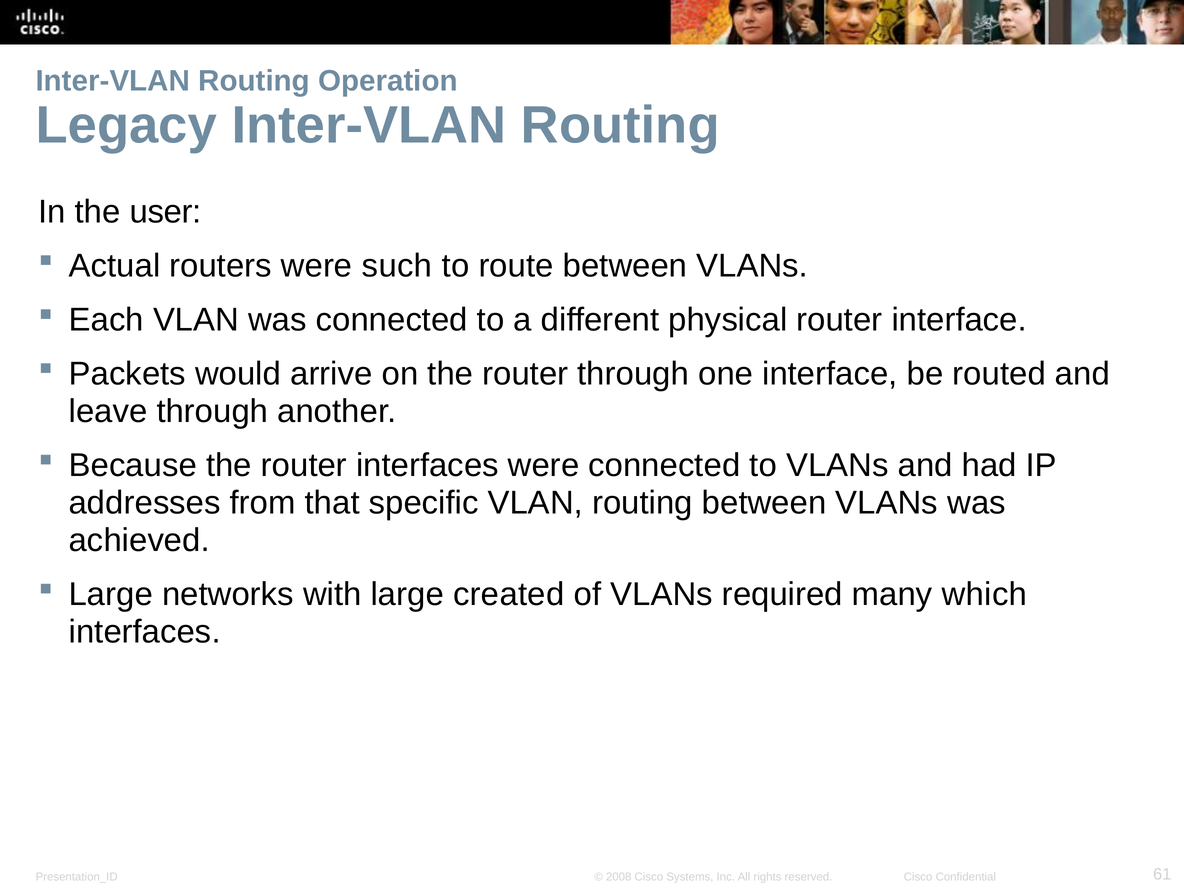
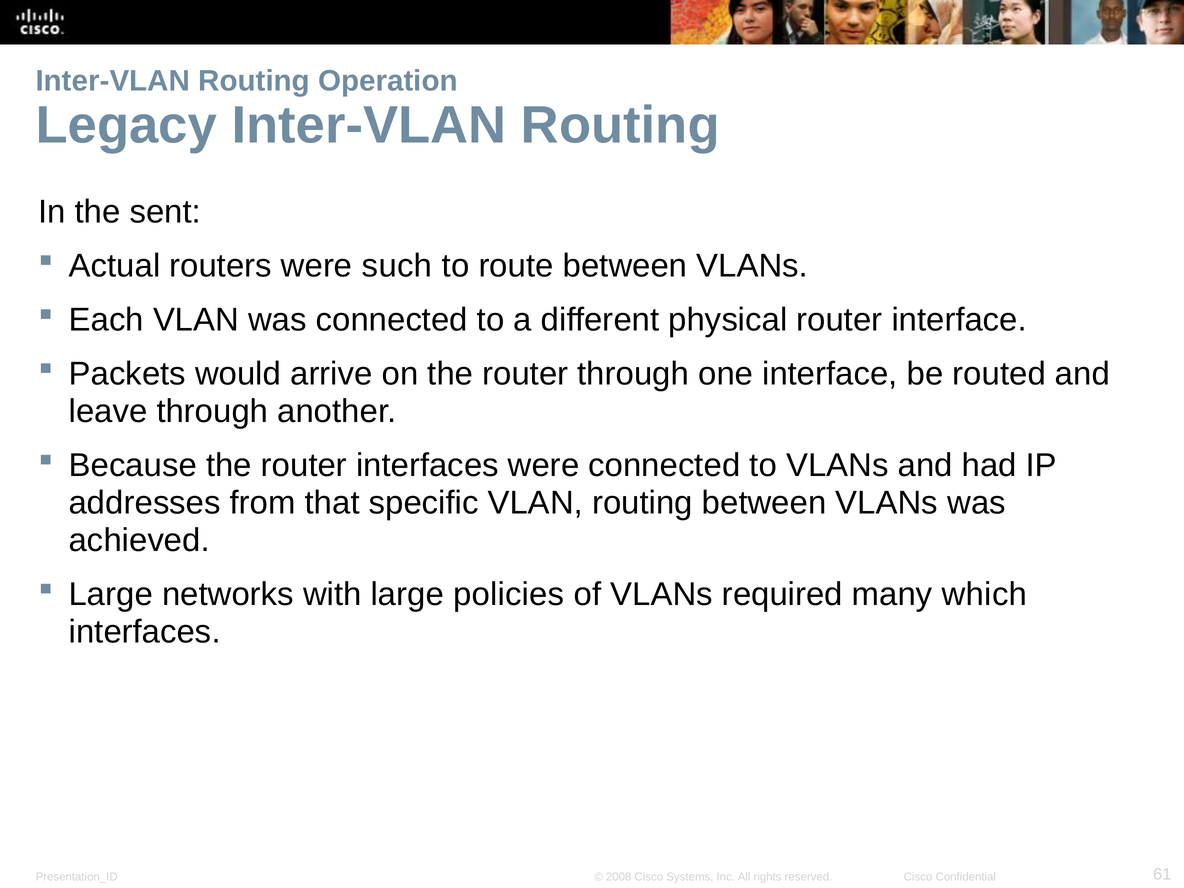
user: user -> sent (165, 212)
created: created -> policies (509, 594)
